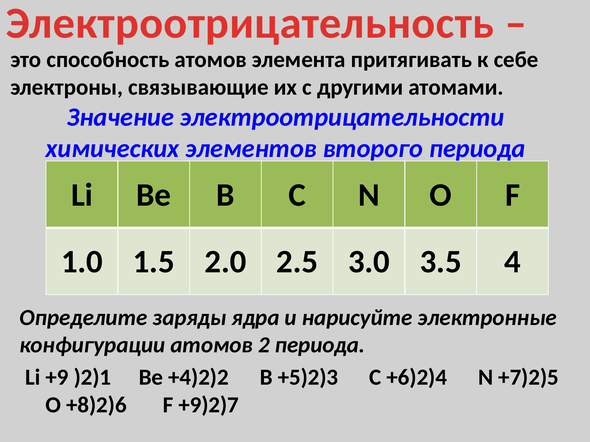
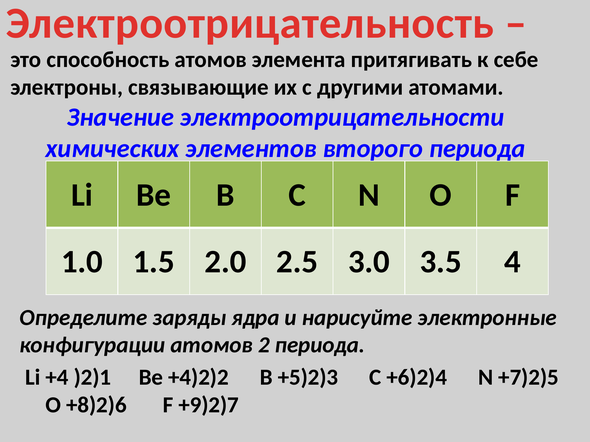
+9: +9 -> +4 (57, 378)
